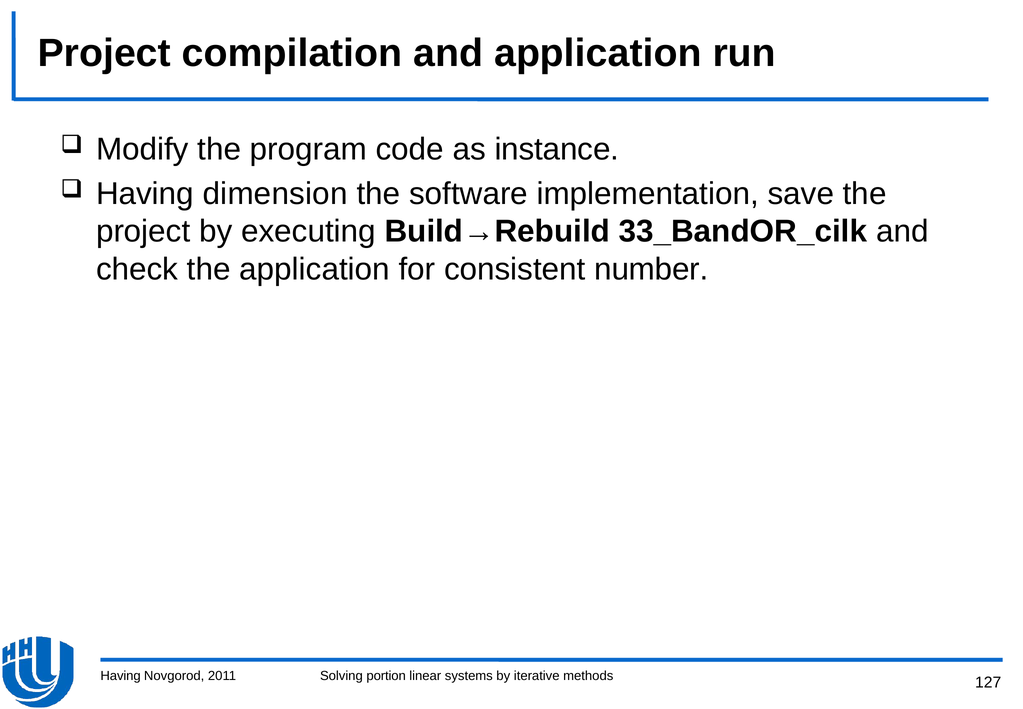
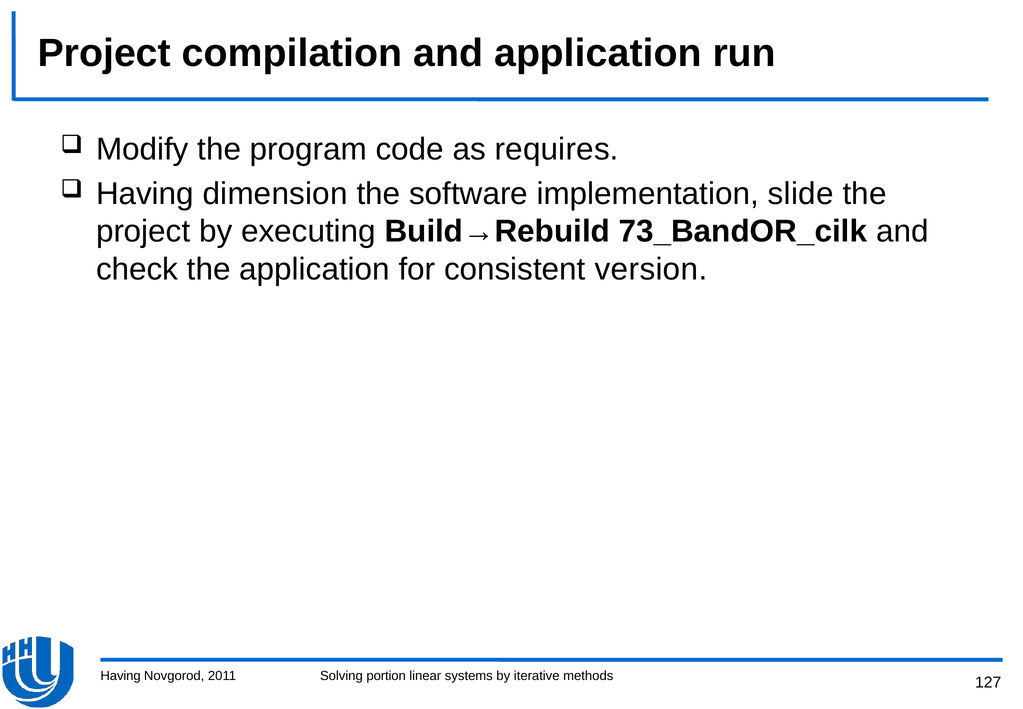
instance: instance -> requires (557, 149)
save: save -> slide (801, 193)
33_BandOR_cilk: 33_BandOR_cilk -> 73_BandOR_cilk (743, 231)
number: number -> version (651, 269)
